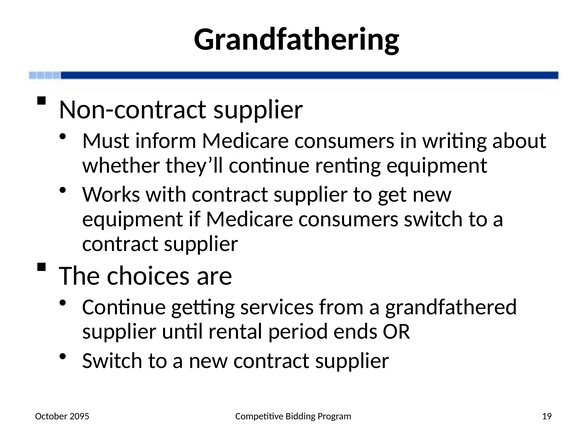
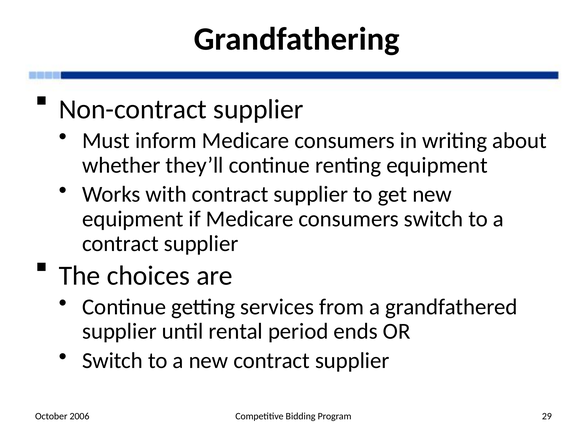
2095: 2095 -> 2006 (79, 416)
19: 19 -> 29 (547, 416)
